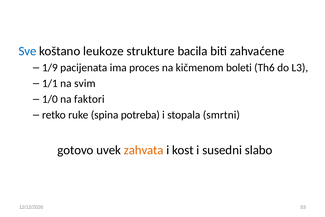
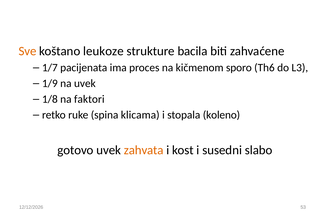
Sve colour: blue -> orange (27, 51)
1/9: 1/9 -> 1/7 (50, 68)
boleti: boleti -> sporo (239, 68)
1/1: 1/1 -> 1/9 (50, 83)
na svim: svim -> uvek (85, 83)
1/0: 1/0 -> 1/8 (50, 99)
potreba: potreba -> klicama (140, 115)
smrtni: smrtni -> koleno (221, 115)
